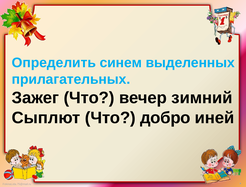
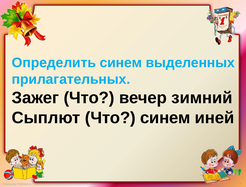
Что добро: добро -> синем (165, 118)
